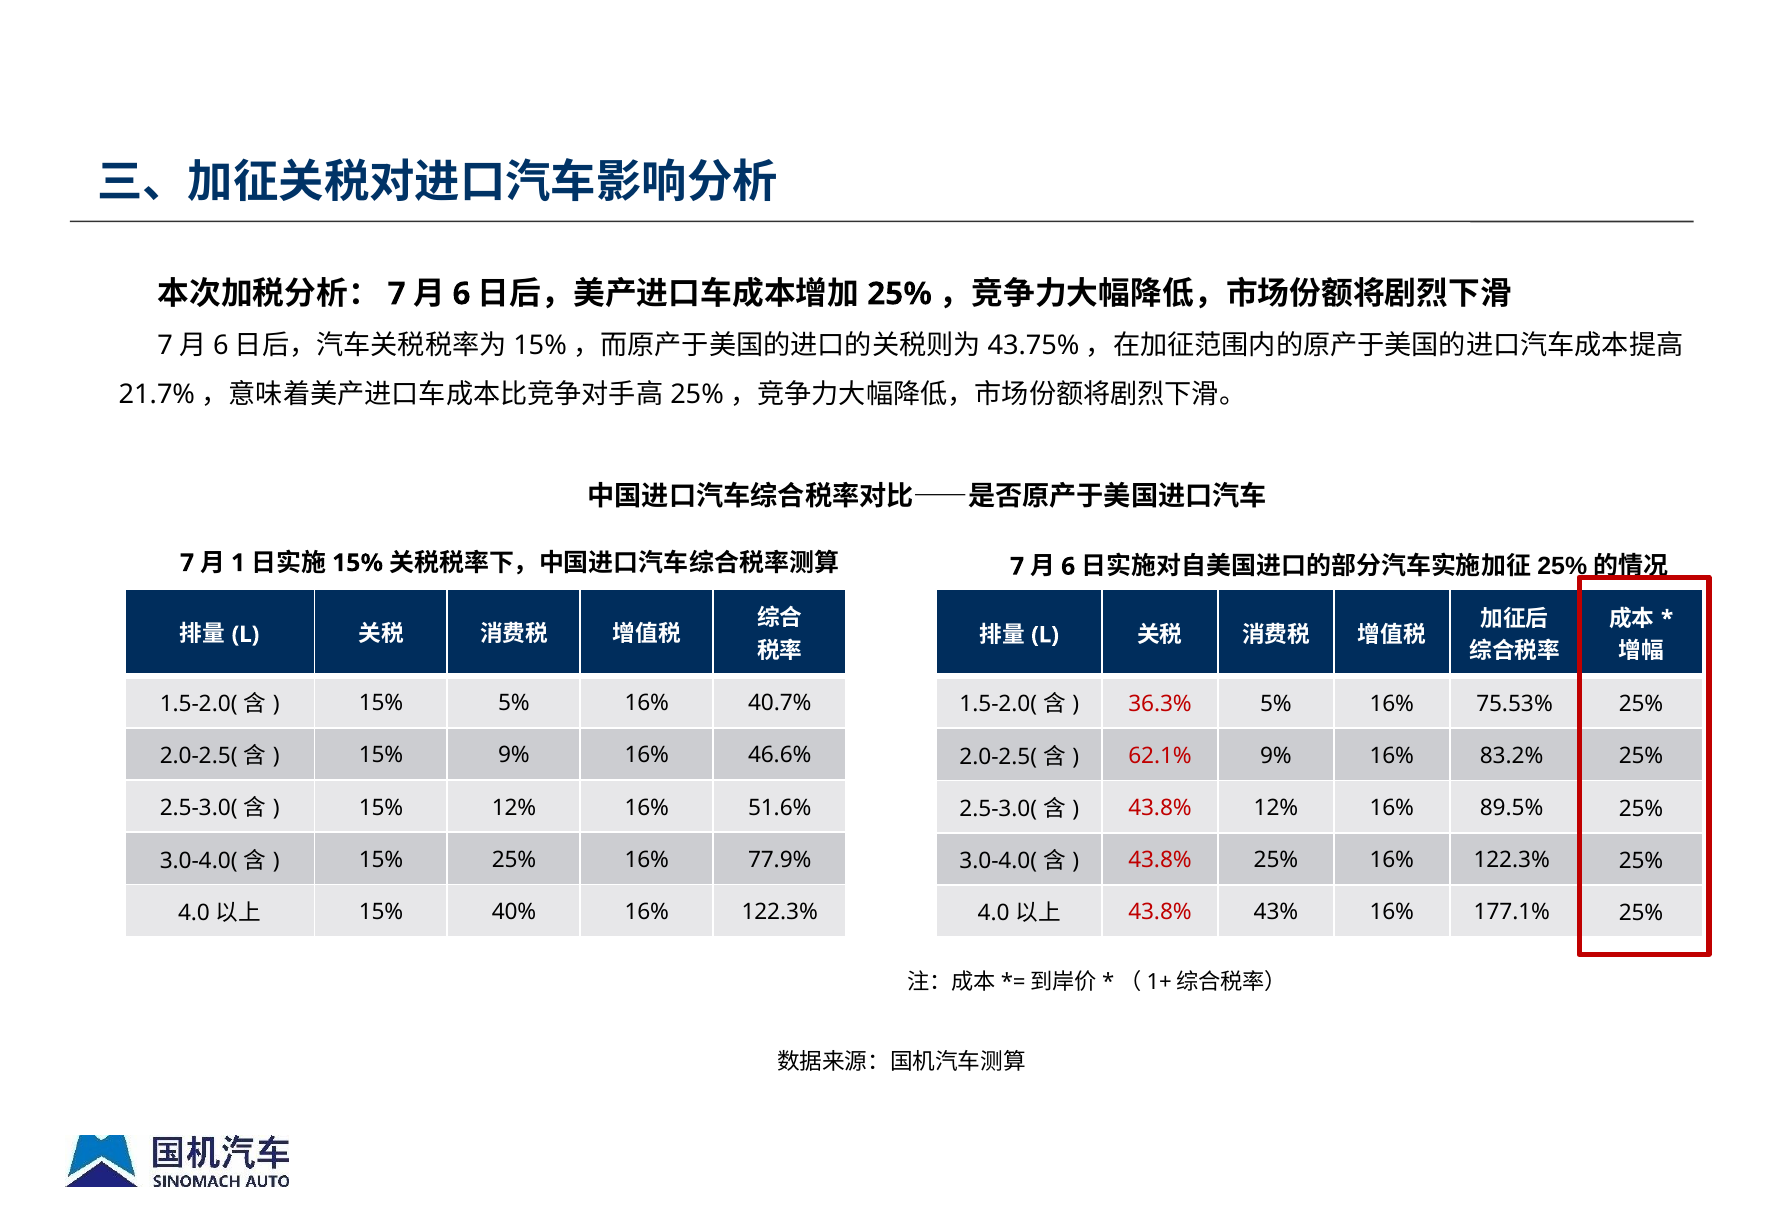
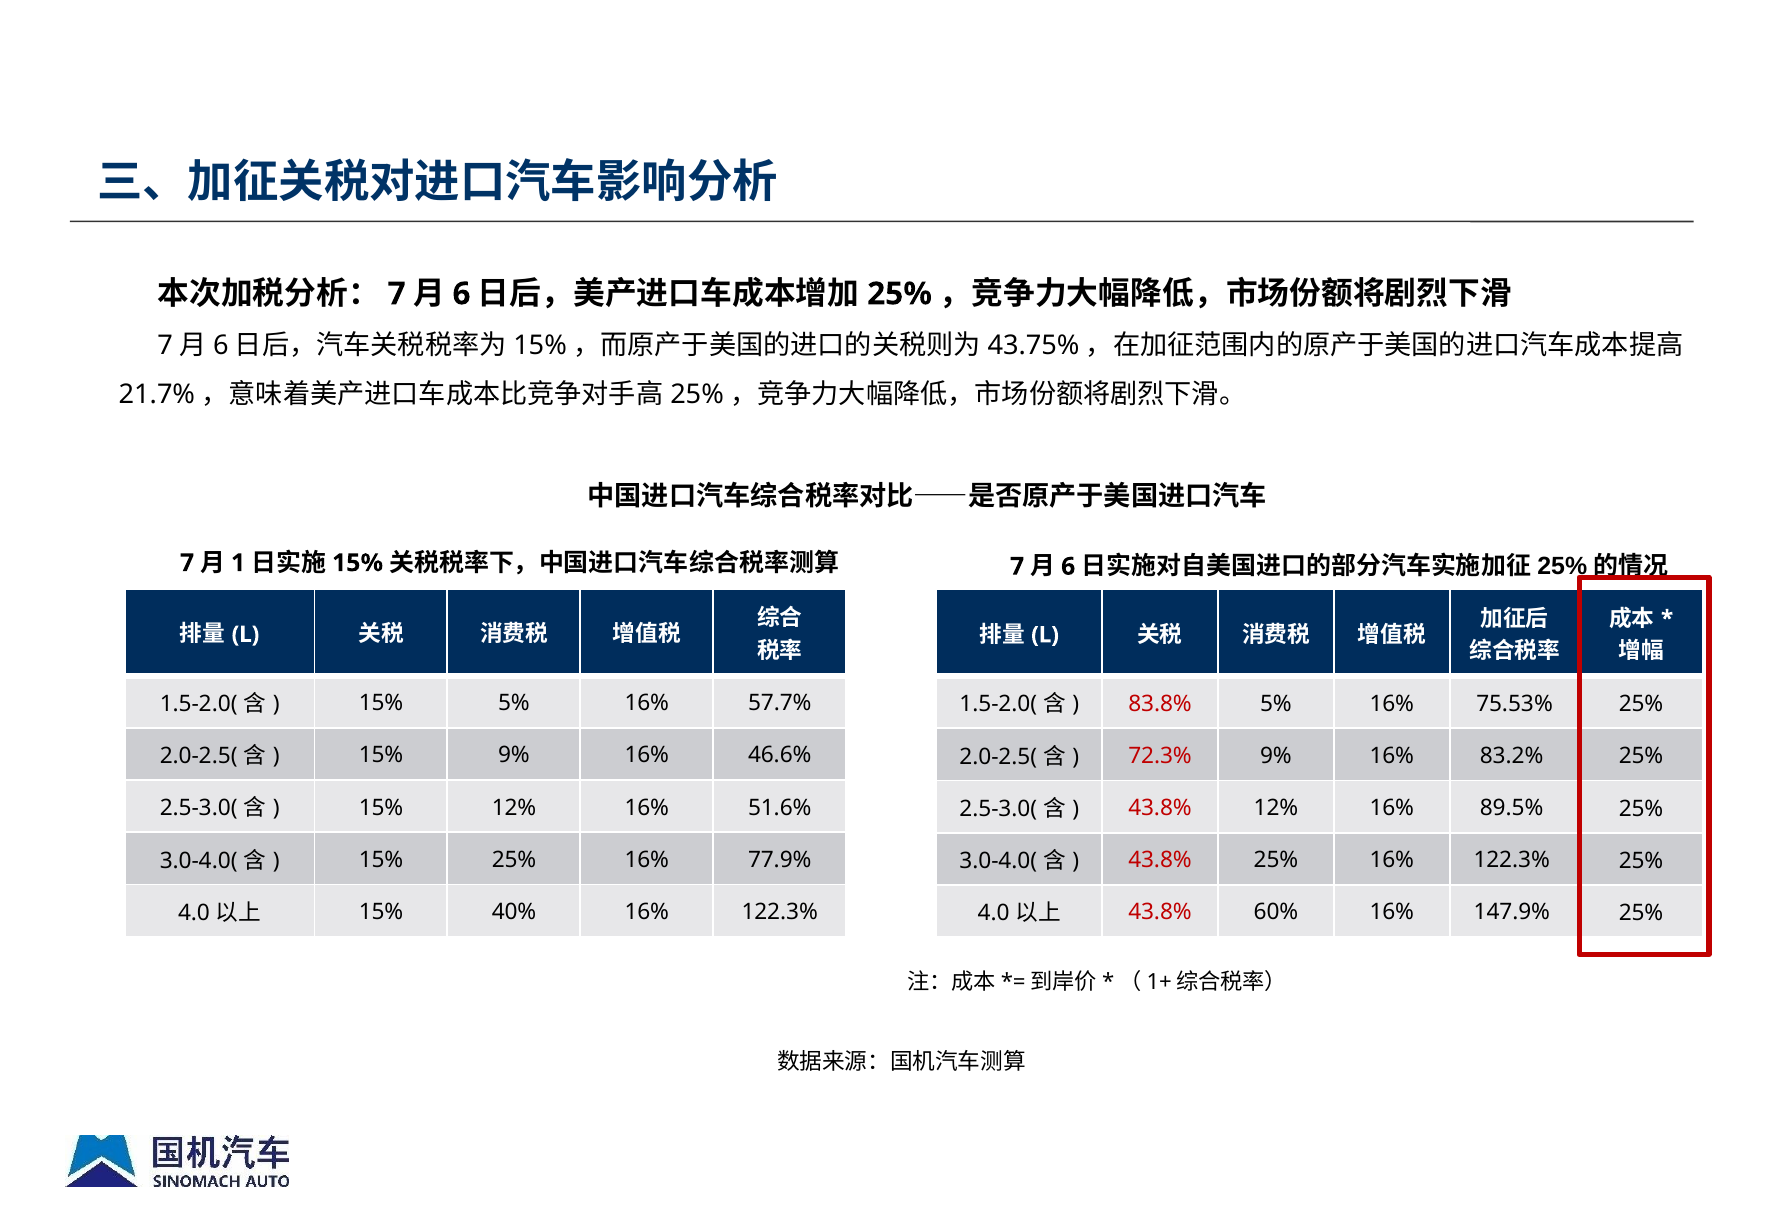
40.7%: 40.7% -> 57.7% (780, 703)
36.3%: 36.3% -> 83.8% (1160, 704)
62.1%: 62.1% -> 72.3% (1160, 756)
43%: 43% -> 60% (1276, 913)
177.1%: 177.1% -> 147.9% (1512, 913)
